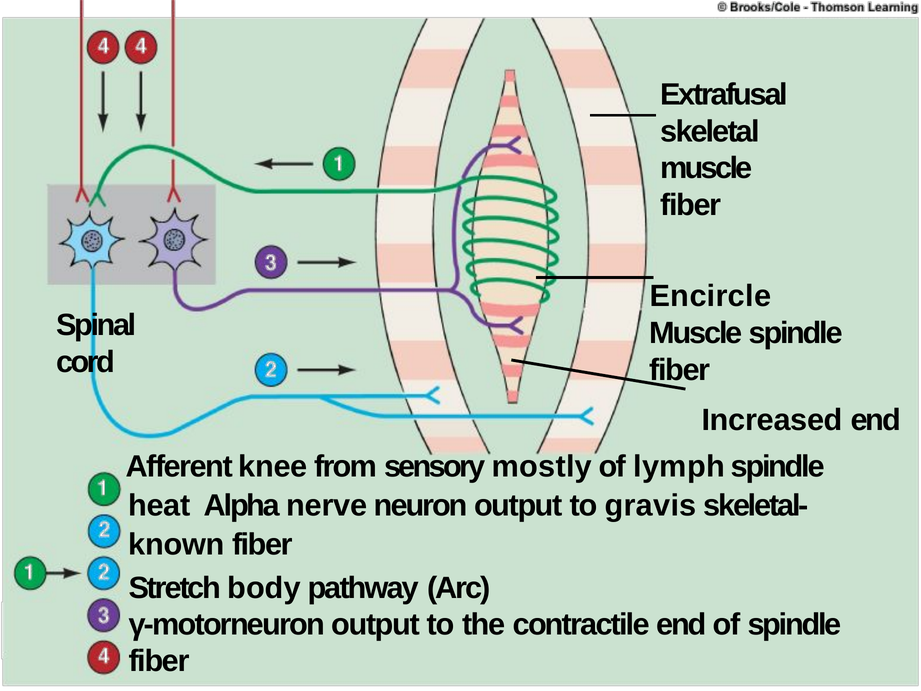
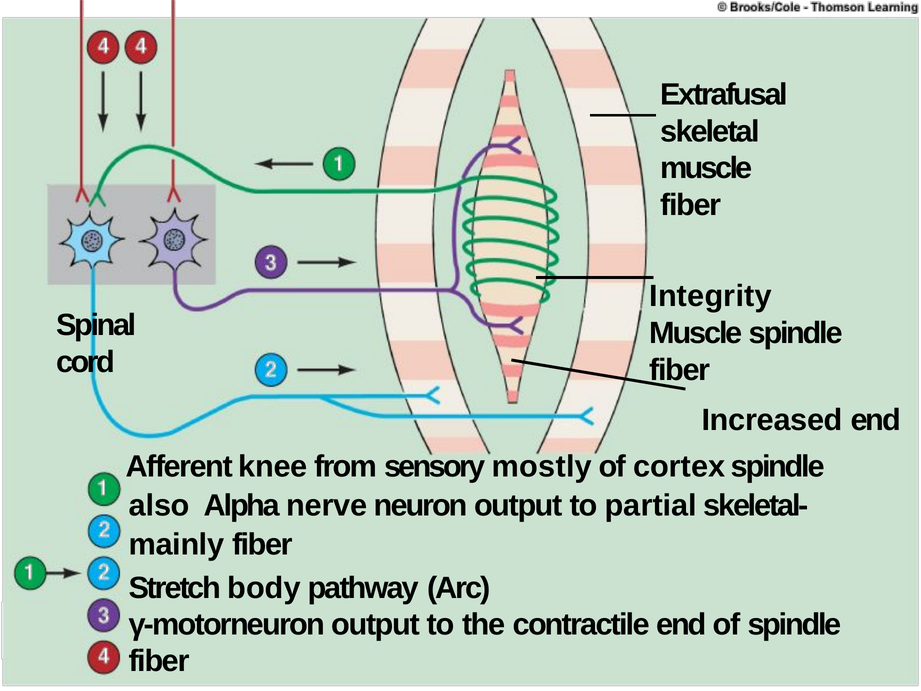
Encircle: Encircle -> Integrity (711, 296)
lymph: lymph -> cortex (679, 467)
heat: heat -> also (159, 506)
gravis: gravis -> partial (651, 506)
known: known -> mainly (176, 545)
